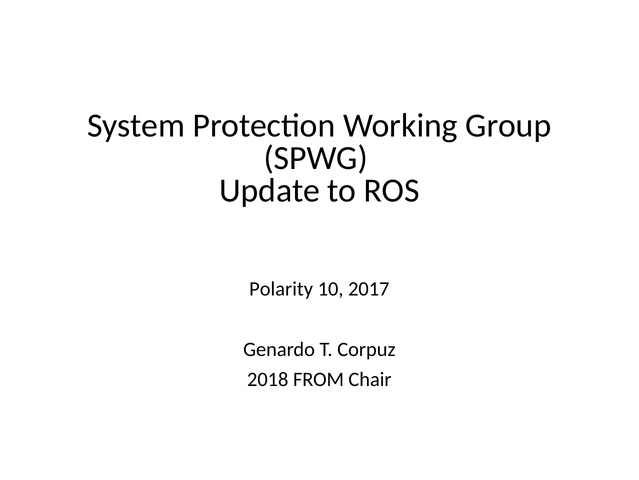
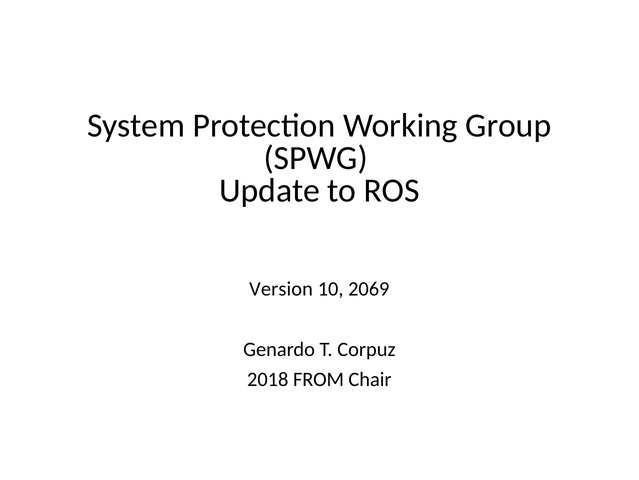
Polarity: Polarity -> Version (281, 288)
2017: 2017 -> 2069 (369, 288)
